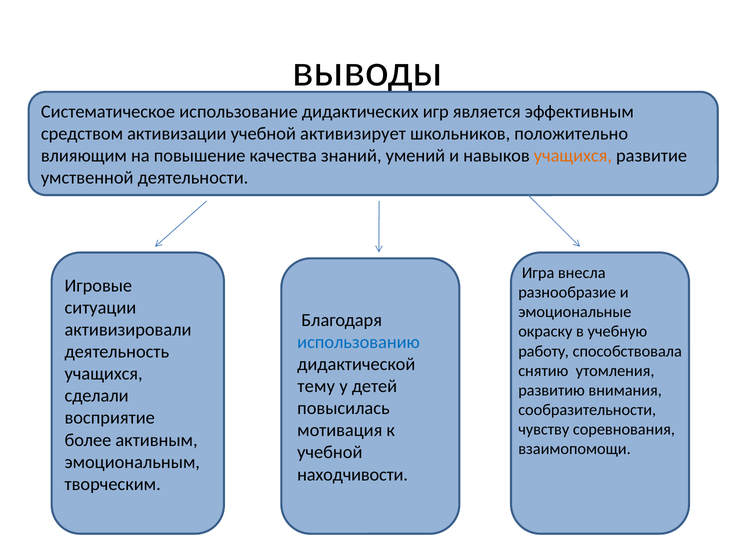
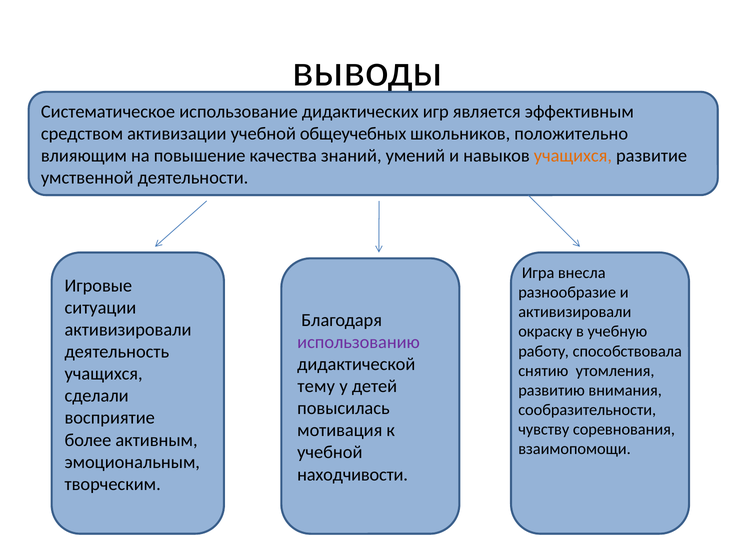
активизирует: активизирует -> общеучебных (353, 134)
эмоциональные: эмоциональные -> активизировали (575, 312)
использованию colour: blue -> purple (359, 342)
